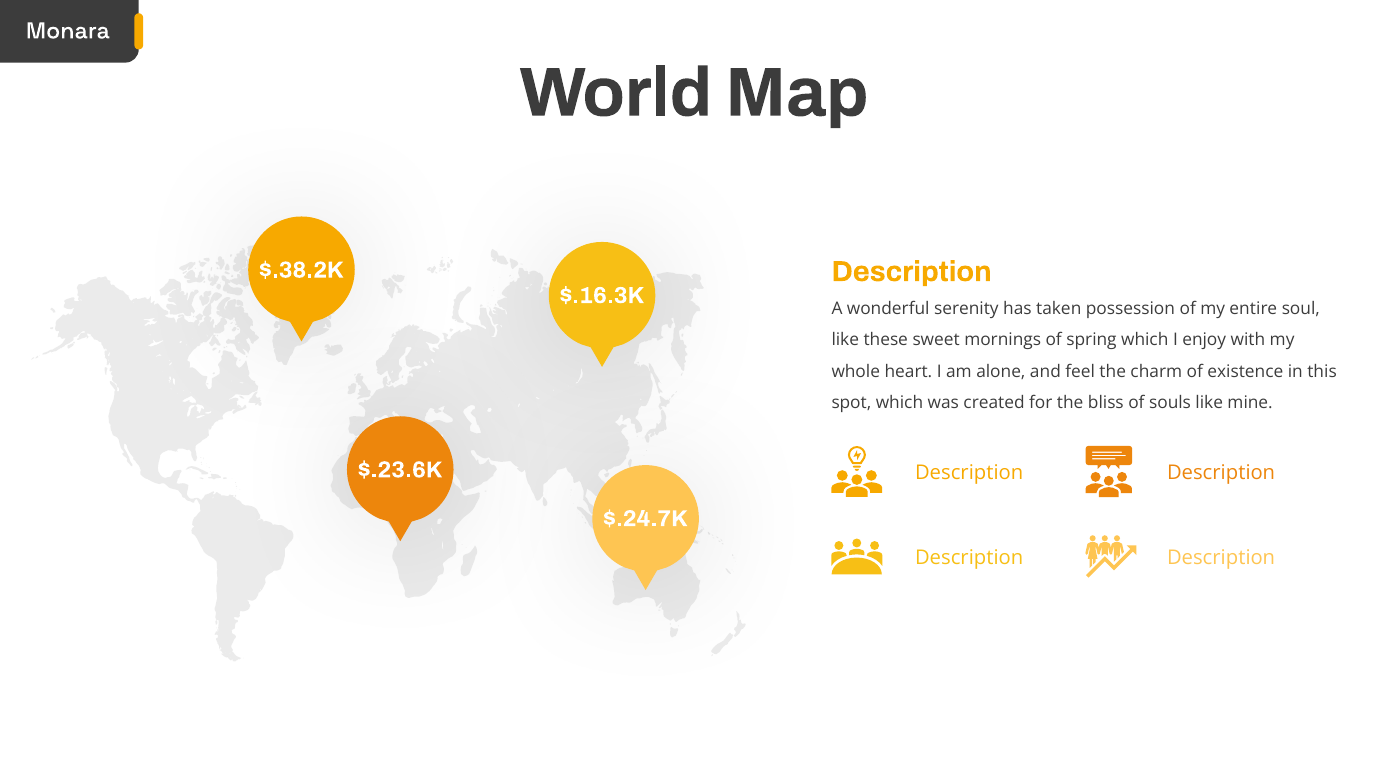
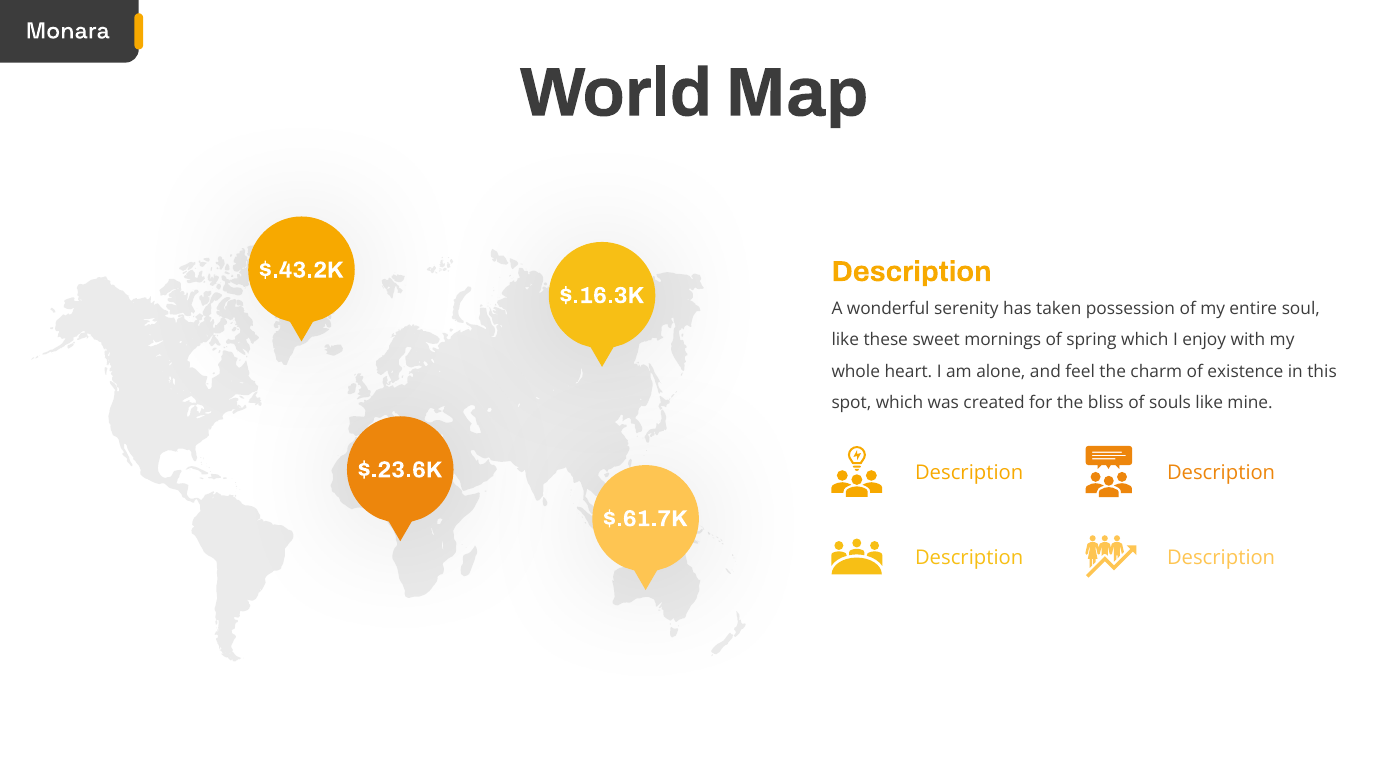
$.38.2K: $.38.2K -> $.43.2K (301, 270)
$.24.7K: $.24.7K -> $.61.7K (645, 518)
